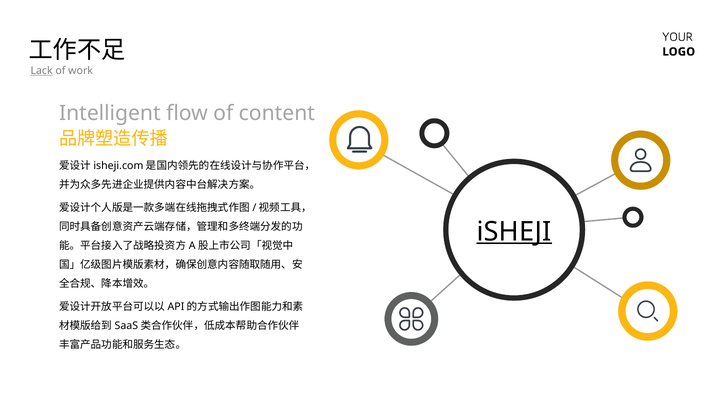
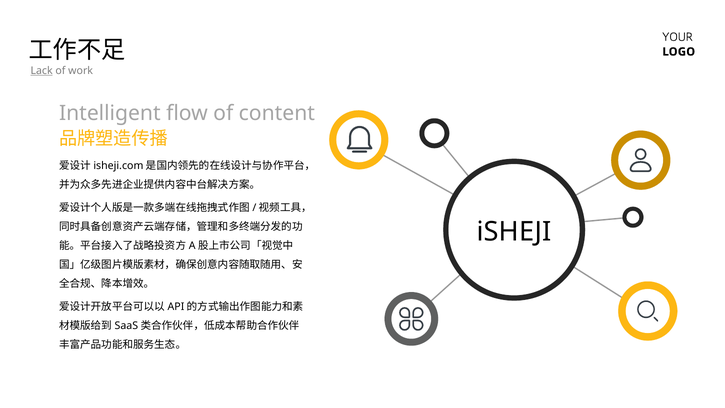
iSHEJI underline: present -> none (514, 231)
